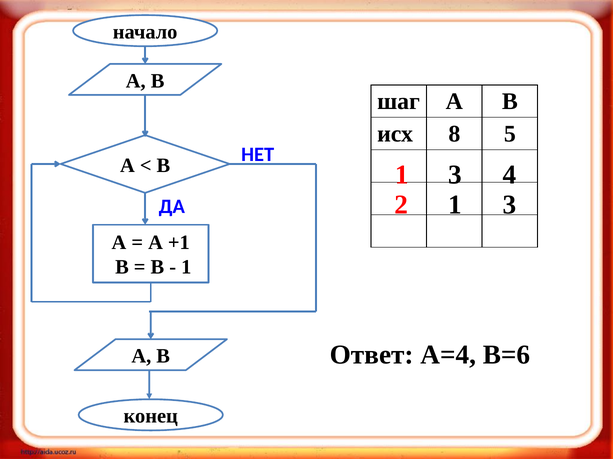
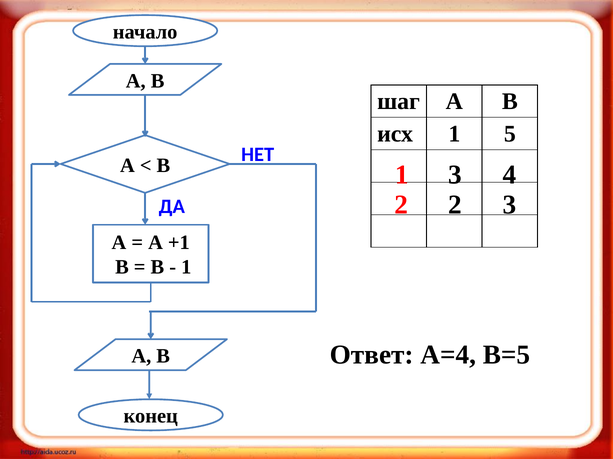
исх 8: 8 -> 1 (454, 134)
2 1: 1 -> 2 (455, 205)
В=6: В=6 -> В=5 (506, 356)
